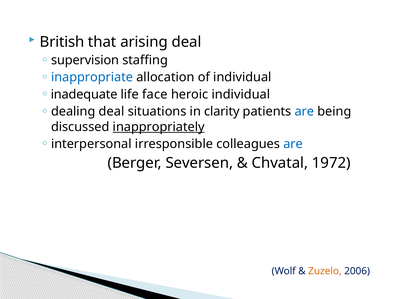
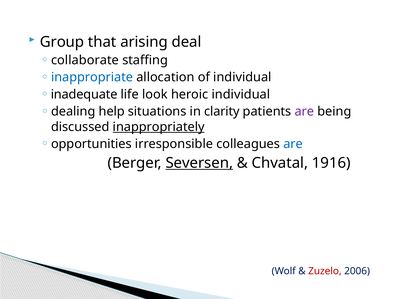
British: British -> Group (62, 42)
supervision: supervision -> collaborate (85, 60)
face: face -> look (155, 94)
dealing deal: deal -> help (112, 112)
are colour: blue -> purple (304, 112)
interpersonal: interpersonal -> opportunities (91, 144)
Seversen underline: none -> present (199, 163)
1972: 1972 -> 1916 (331, 163)
Zuzelo colour: orange -> red (325, 271)
